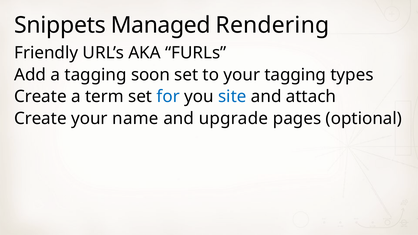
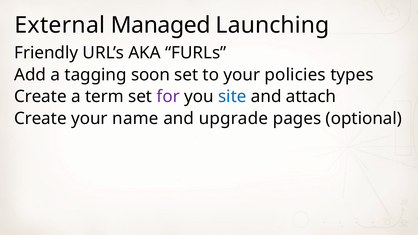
Snippets: Snippets -> External (60, 25)
Rendering: Rendering -> Launching (272, 25)
your tagging: tagging -> policies (295, 75)
for colour: blue -> purple (168, 97)
